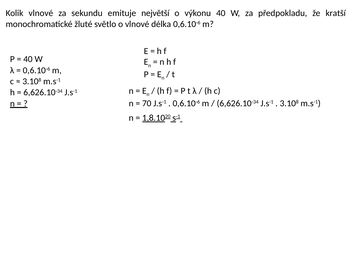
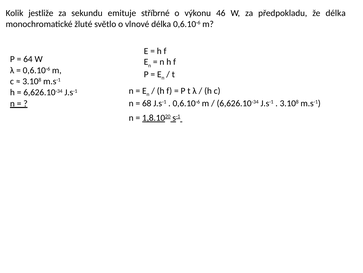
Kolik vlnové: vlnové -> jestliže (41, 13)
největší: největší -> stříbrné (155, 13)
výkonu 40: 40 -> 46 (221, 13)
že kratší: kratší -> délka (336, 13)
40: 40 -> 64 (28, 59)
70: 70 -> 68 (147, 103)
